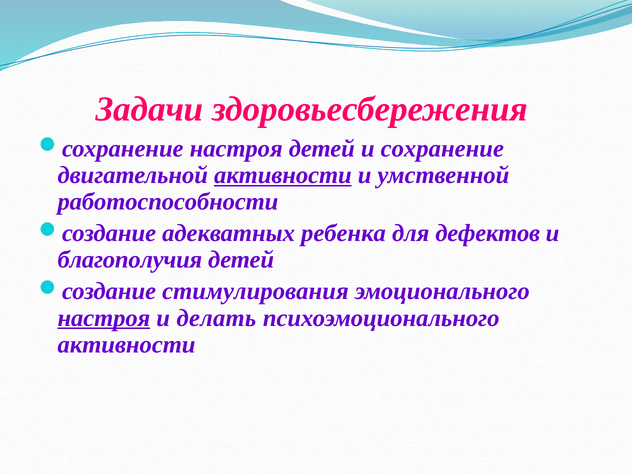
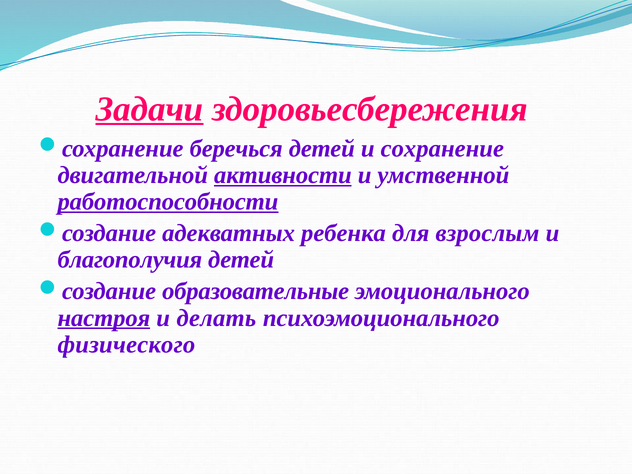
Задачи underline: none -> present (150, 109)
настроя: настроя -> беречься (236, 149)
работоспособности underline: none -> present (168, 202)
дефектов: дефектов -> взрослым (487, 233)
стимулирования: стимулирования -> образовательные (256, 291)
активности: активности -> физического (126, 344)
